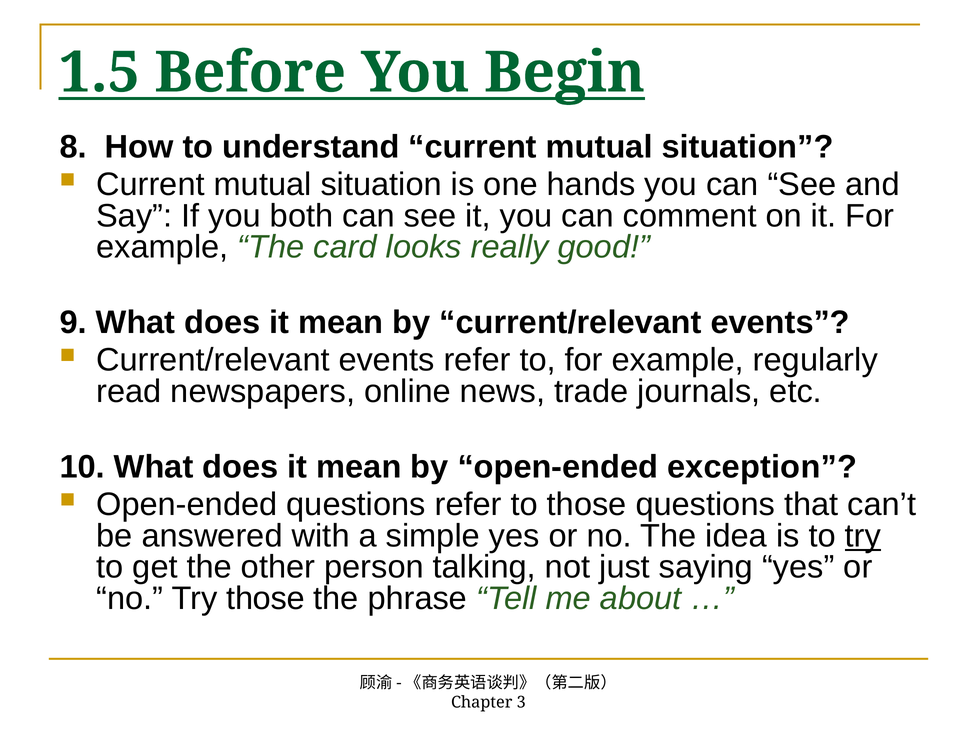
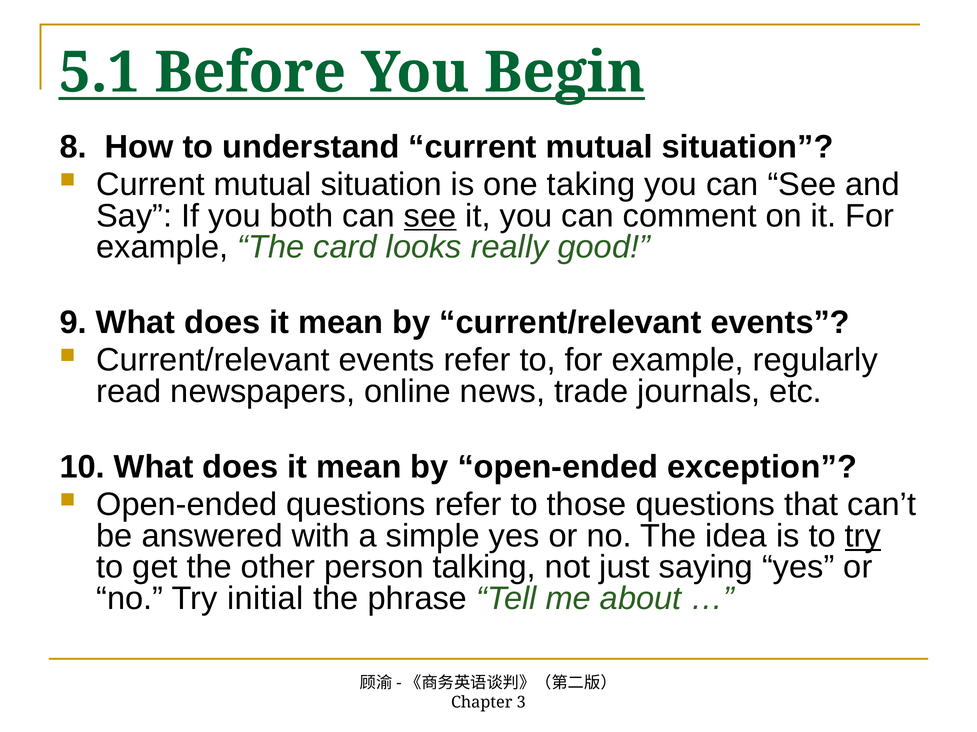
1.5: 1.5 -> 5.1 (99, 73)
hands: hands -> taking (591, 185)
see underline: none -> present (430, 216)
Try those: those -> initial (265, 599)
